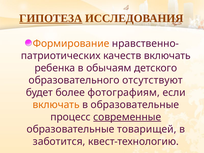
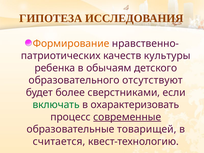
ГИПОТЕЗА underline: present -> none (51, 18)
качеств включать: включать -> культуры (167, 56)
фотографиям: фотографиям -> сверстниками (124, 93)
включать colour: orange -> green (56, 105)
в образовательные: образовательные -> охарактеризовать (135, 105)
заботится: заботится -> считается (59, 141)
